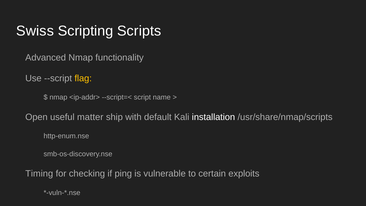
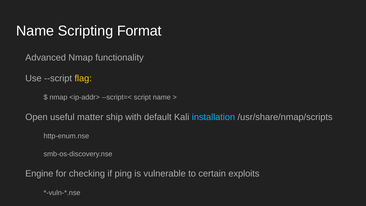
Swiss: Swiss -> Name (35, 31)
Scripts: Scripts -> Format (139, 31)
installation colour: white -> light blue (213, 117)
Timing: Timing -> Engine (39, 174)
